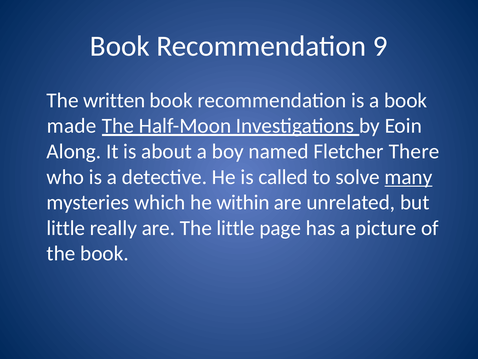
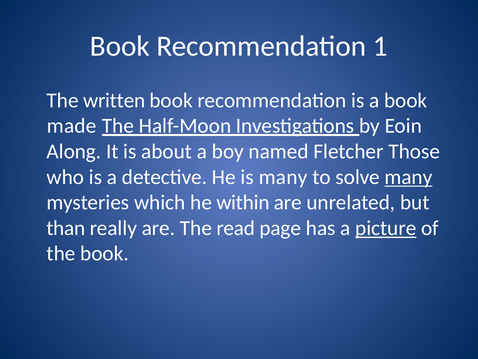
9: 9 -> 1 (380, 46)
There: There -> Those (414, 151)
is called: called -> many (283, 177)
little: little -> than (66, 228)
The little: little -> read (236, 228)
picture underline: none -> present (386, 228)
